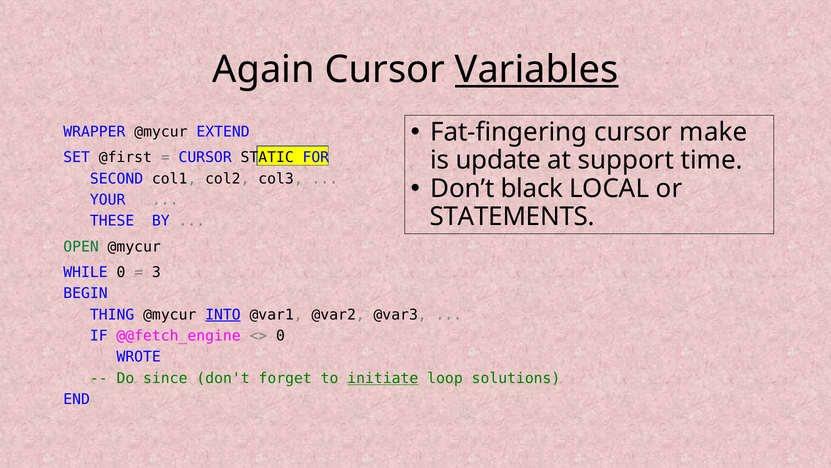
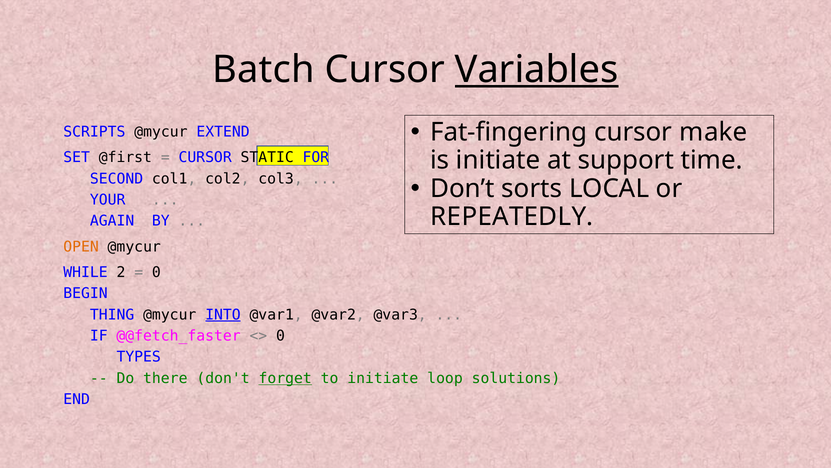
Again: Again -> Batch (263, 70)
WRAPPER: WRAPPER -> SCRIPTS (94, 132)
is update: update -> initiate (498, 160)
black: black -> sorts (532, 188)
STATEMENTS: STATEMENTS -> REPEATEDLY (512, 216)
THESE: THESE -> AGAIN (112, 221)
OPEN colour: green -> orange (81, 246)
WHILE 0: 0 -> 2 (121, 272)
3: 3 -> 0 (156, 272)
@@fetch_engine: @@fetch_engine -> @@fetch_faster (179, 335)
WROTE: WROTE -> TYPES (139, 357)
since: since -> there (165, 378)
forget underline: none -> present (285, 378)
initiate underline: present -> none (383, 378)
